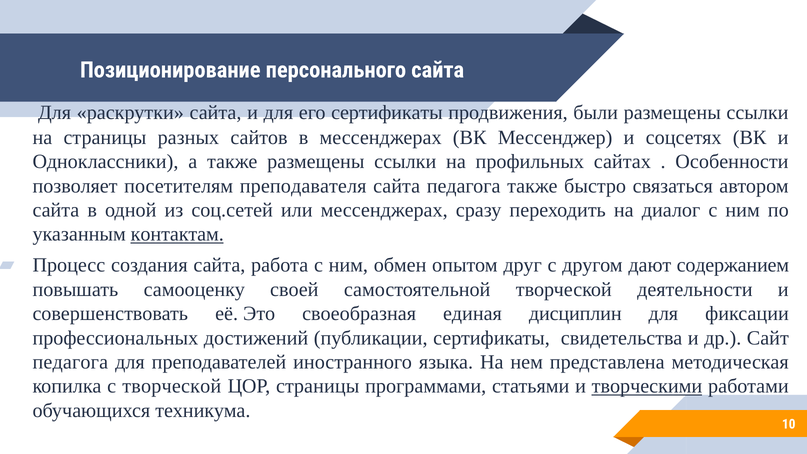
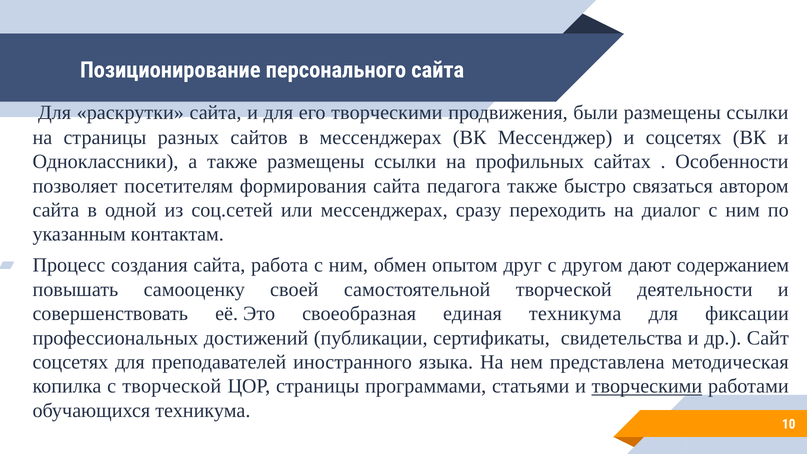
его сертификаты: сертификаты -> творческими (387, 113)
преподавателя: преподавателя -> формирования (303, 186)
контактам underline: present -> none (177, 234)
единая дисциплин: дисциплин -> техникума (575, 314)
педагога: педагога -> соцсетях (70, 362)
